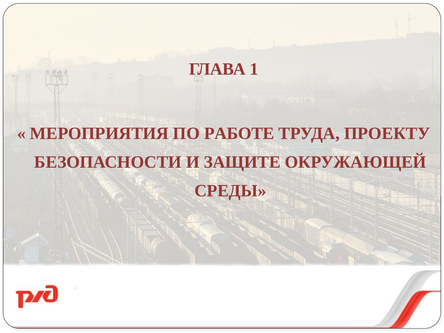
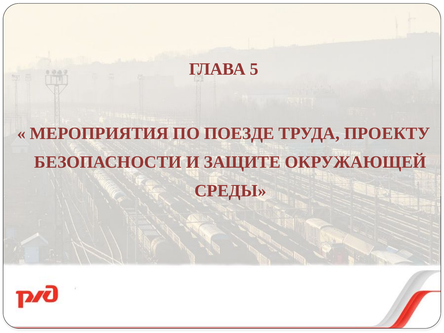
1: 1 -> 5 (254, 69)
РАБОТЕ: РАБОТЕ -> ПОЕЗДЕ (239, 134)
